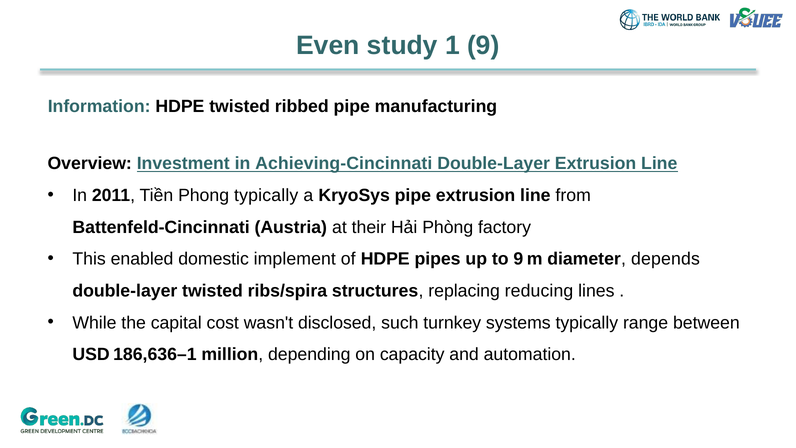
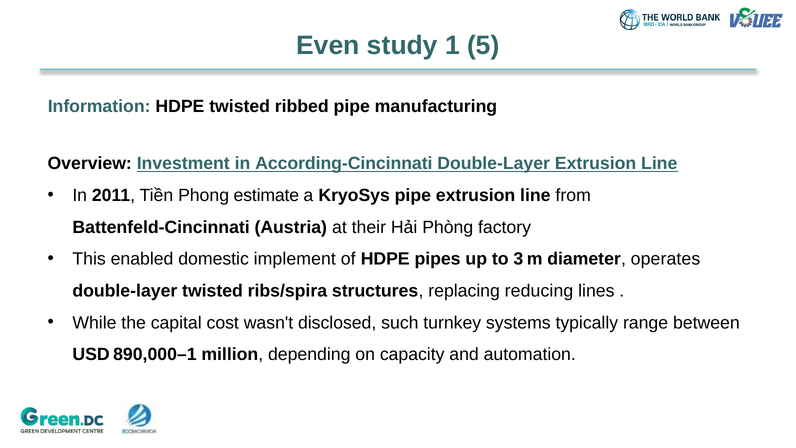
1 9: 9 -> 5 (483, 45)
Achieving‑Cincinnati: Achieving‑Cincinnati -> According‑Cincinnati (344, 163)
Phong typically: typically -> estimate (266, 195)
to 9: 9 -> 3 (518, 259)
depends: depends -> operates (665, 259)
186,636–1: 186,636–1 -> 890,000–1 (155, 354)
